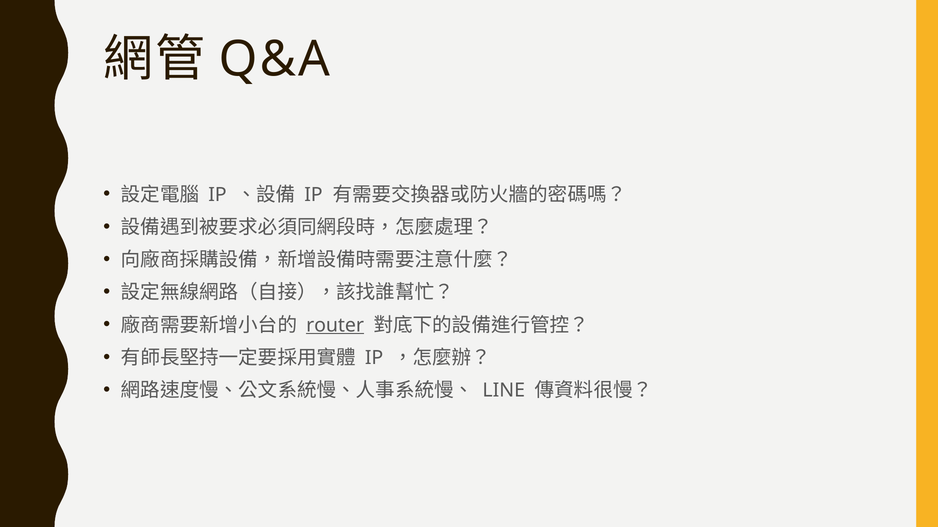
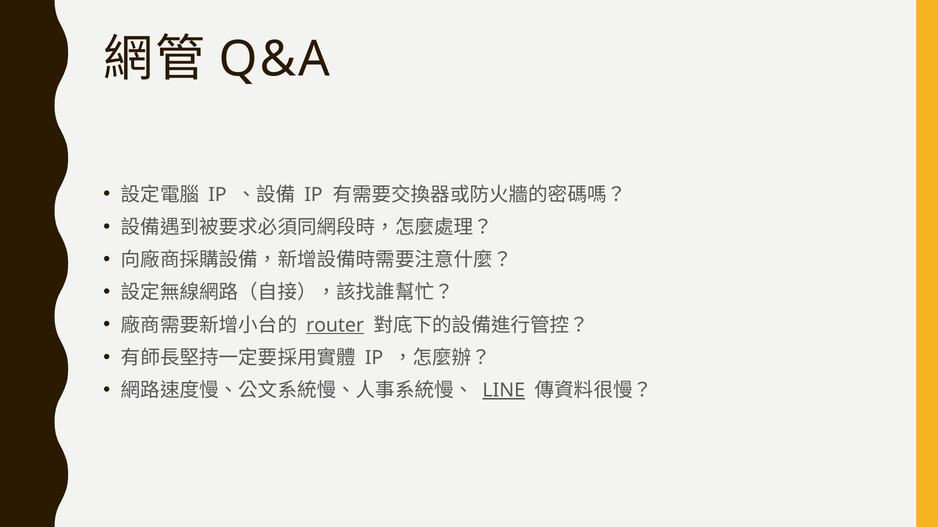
LINE underline: none -> present (504, 391)
